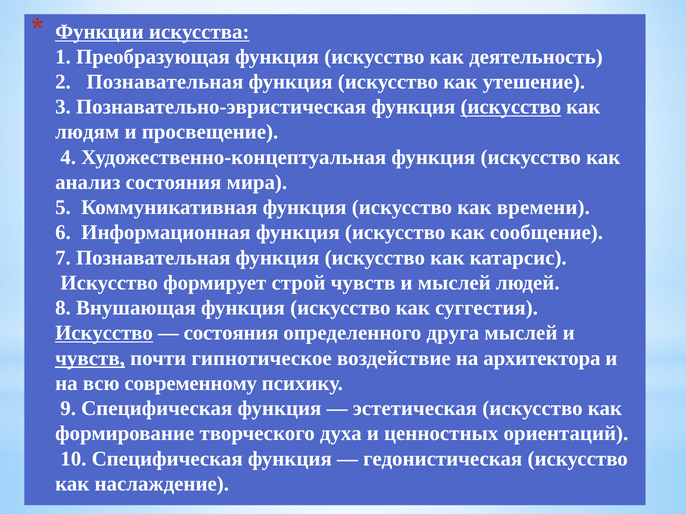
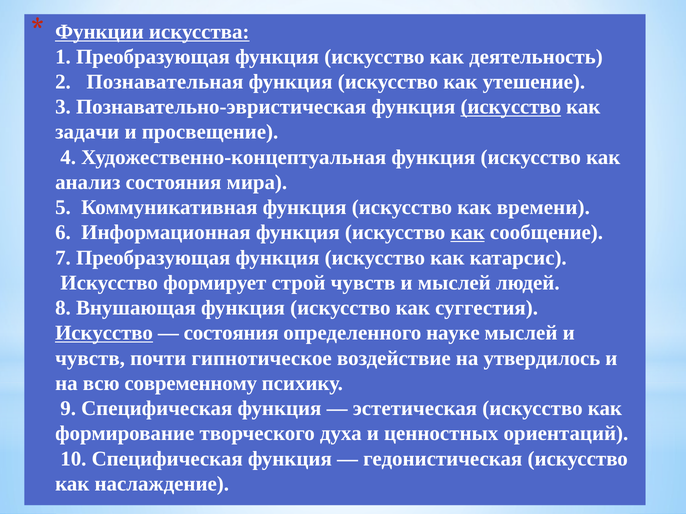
людям: людям -> задачи (87, 132)
как underline: none -> present (468, 233)
7 Познавательная: Познавательная -> Преобразующая (153, 258)
друга: друга -> науке (453, 333)
чувств underline: present -> none (90, 359)
архитектора: архитектора -> утвердилось (542, 359)
